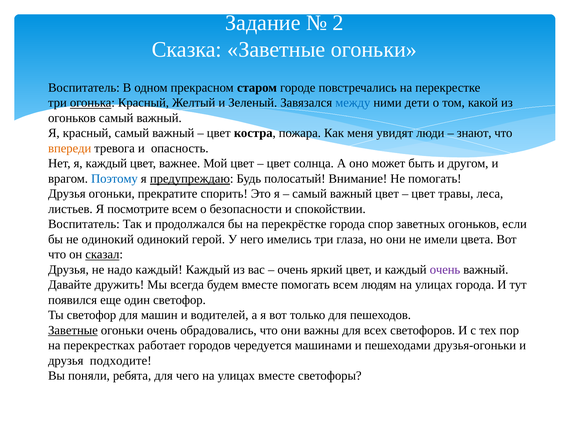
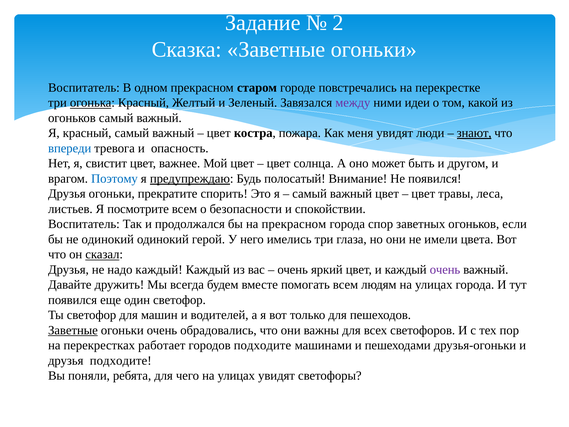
между colour: blue -> purple (353, 103)
дети: дети -> идеи (417, 103)
знают underline: none -> present (474, 133)
впереди colour: orange -> blue (70, 148)
я каждый: каждый -> свистит (106, 163)
Не помогать: помогать -> появился (435, 178)
на перекрёстке: перекрёстке -> прекрасном (294, 224)
городов чередуется: чередуется -> подходите (262, 345)
улицах вместе: вместе -> увидят (277, 376)
